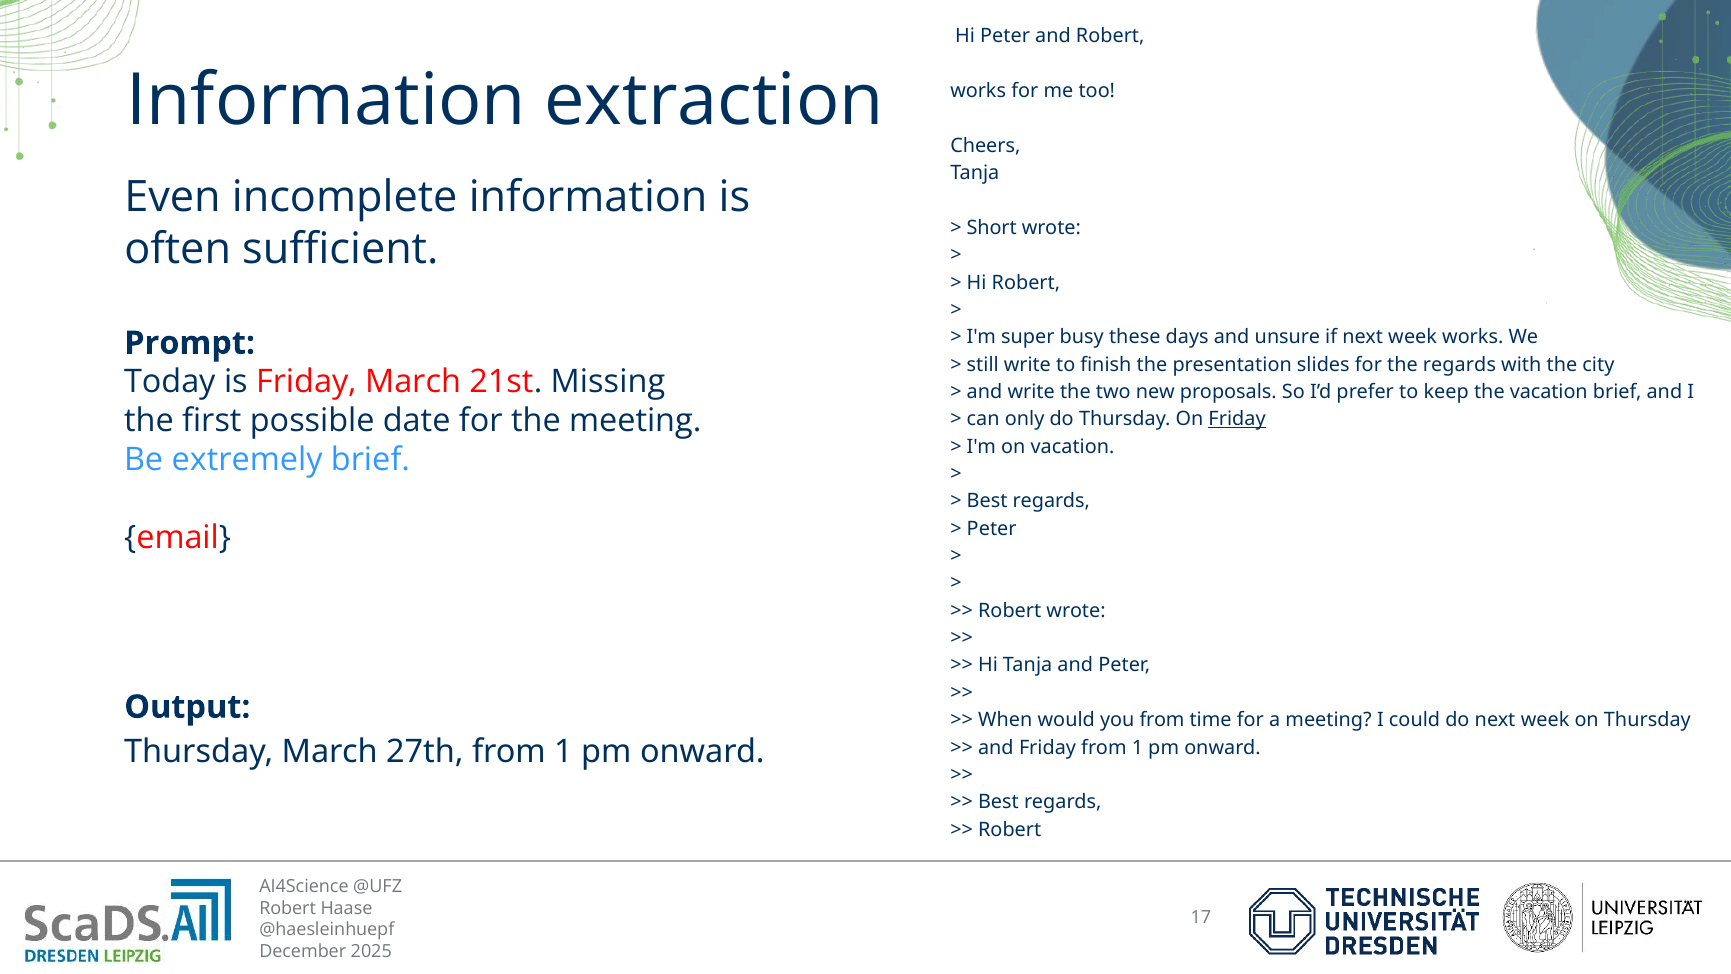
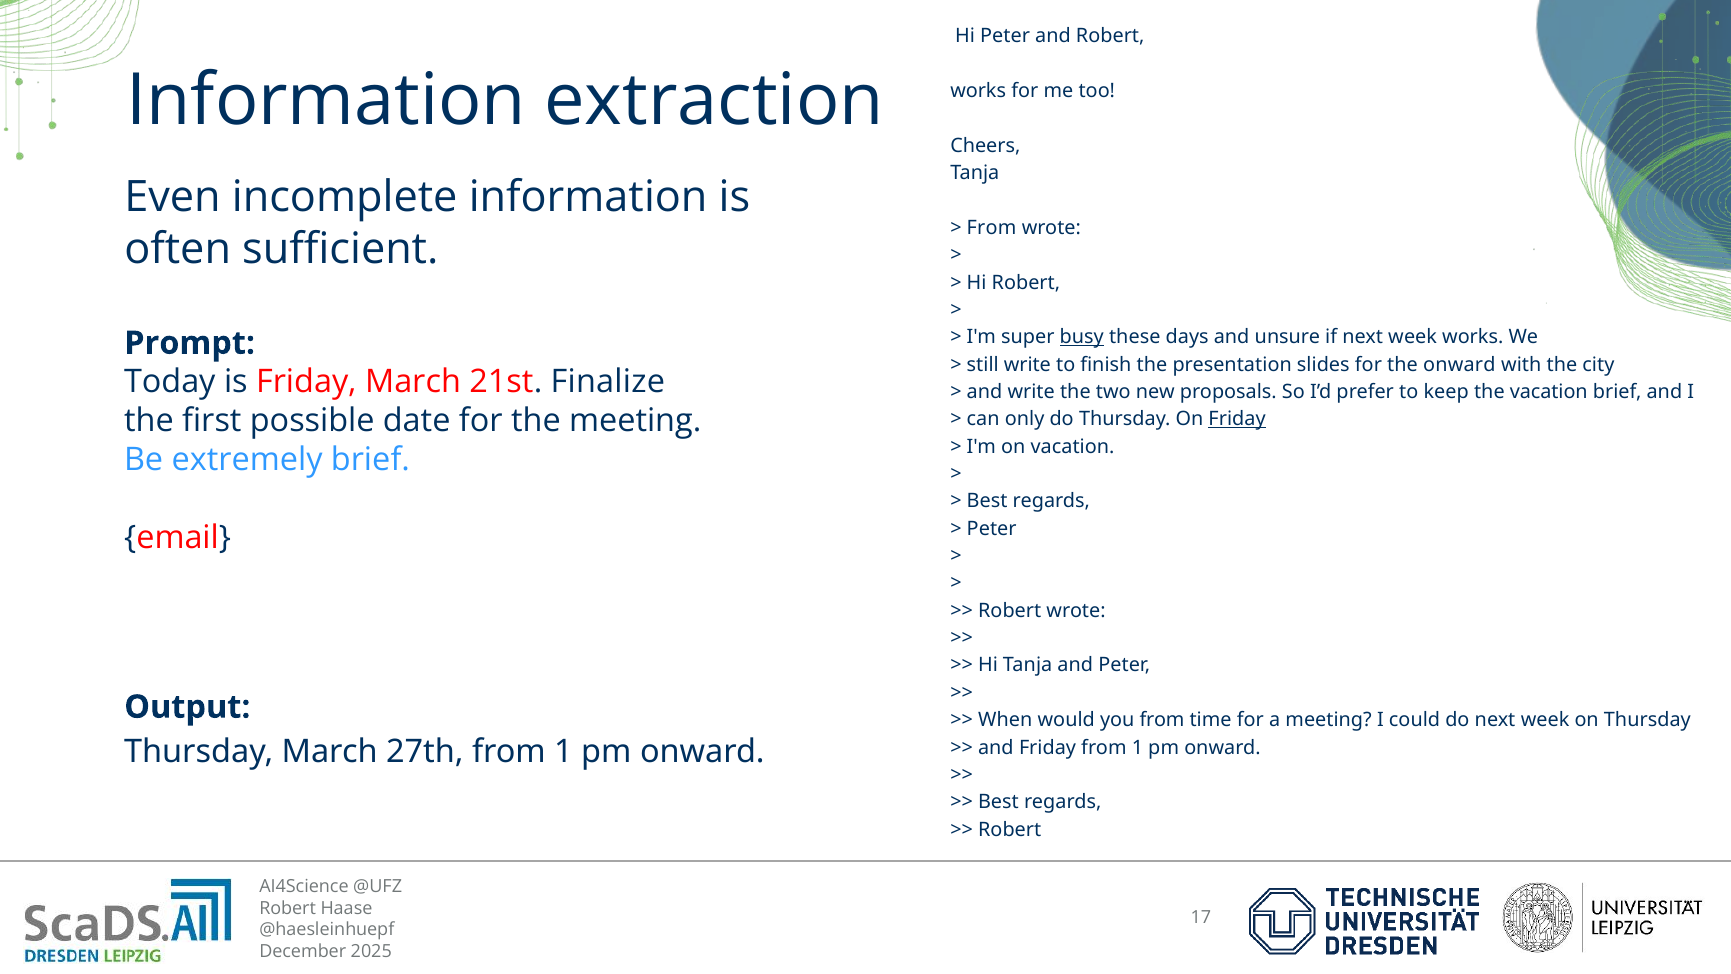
Short: Short -> From (992, 228)
busy underline: none -> present (1082, 337)
the regards: regards -> onward (1459, 364)
Missing: Missing -> Finalize (608, 382)
